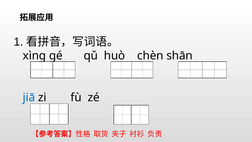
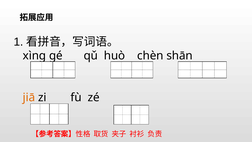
jiā colour: blue -> orange (29, 97)
